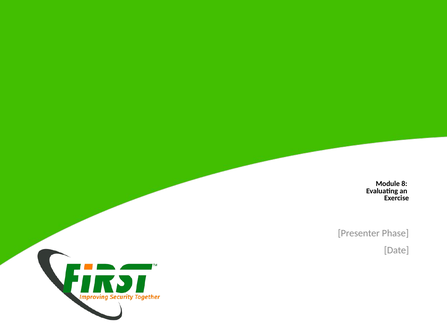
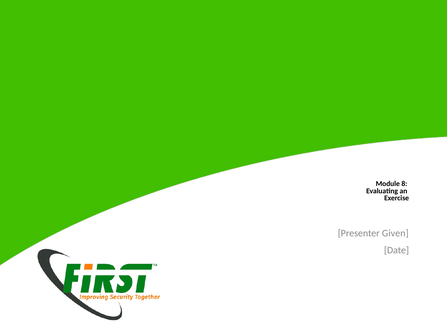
Phase: Phase -> Given (395, 233)
